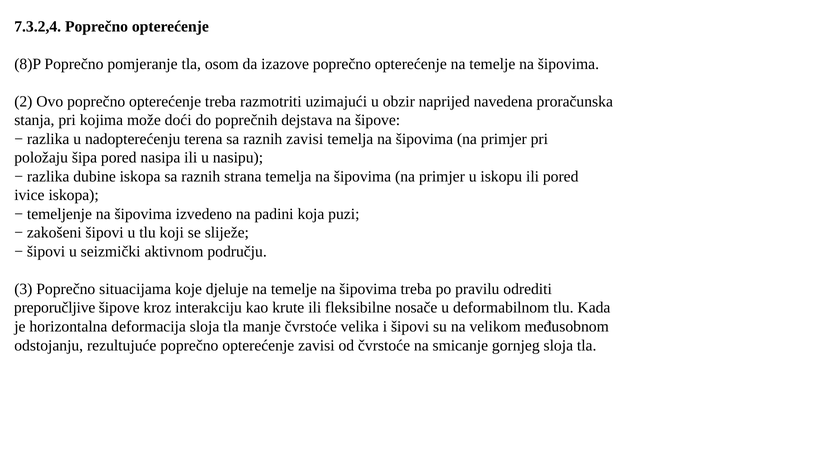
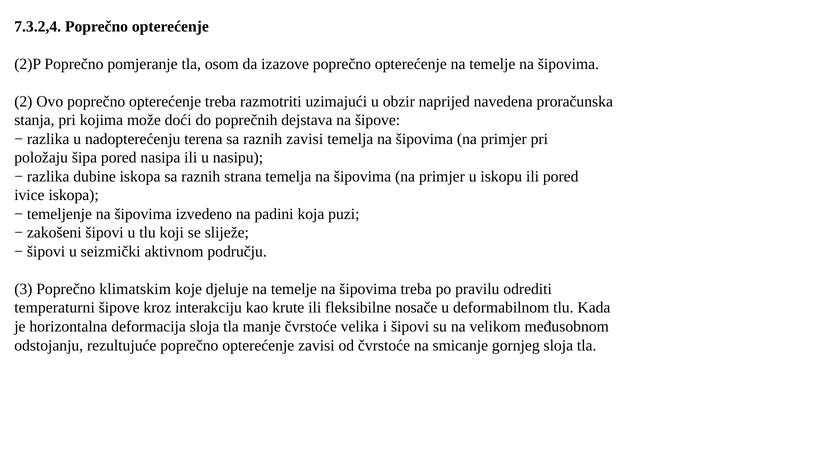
8)P: 8)P -> 2)P (28, 64)
situacijama: situacijama -> klimatskim (135, 289)
preporučljive: preporučljive -> temperaturni (55, 308)
